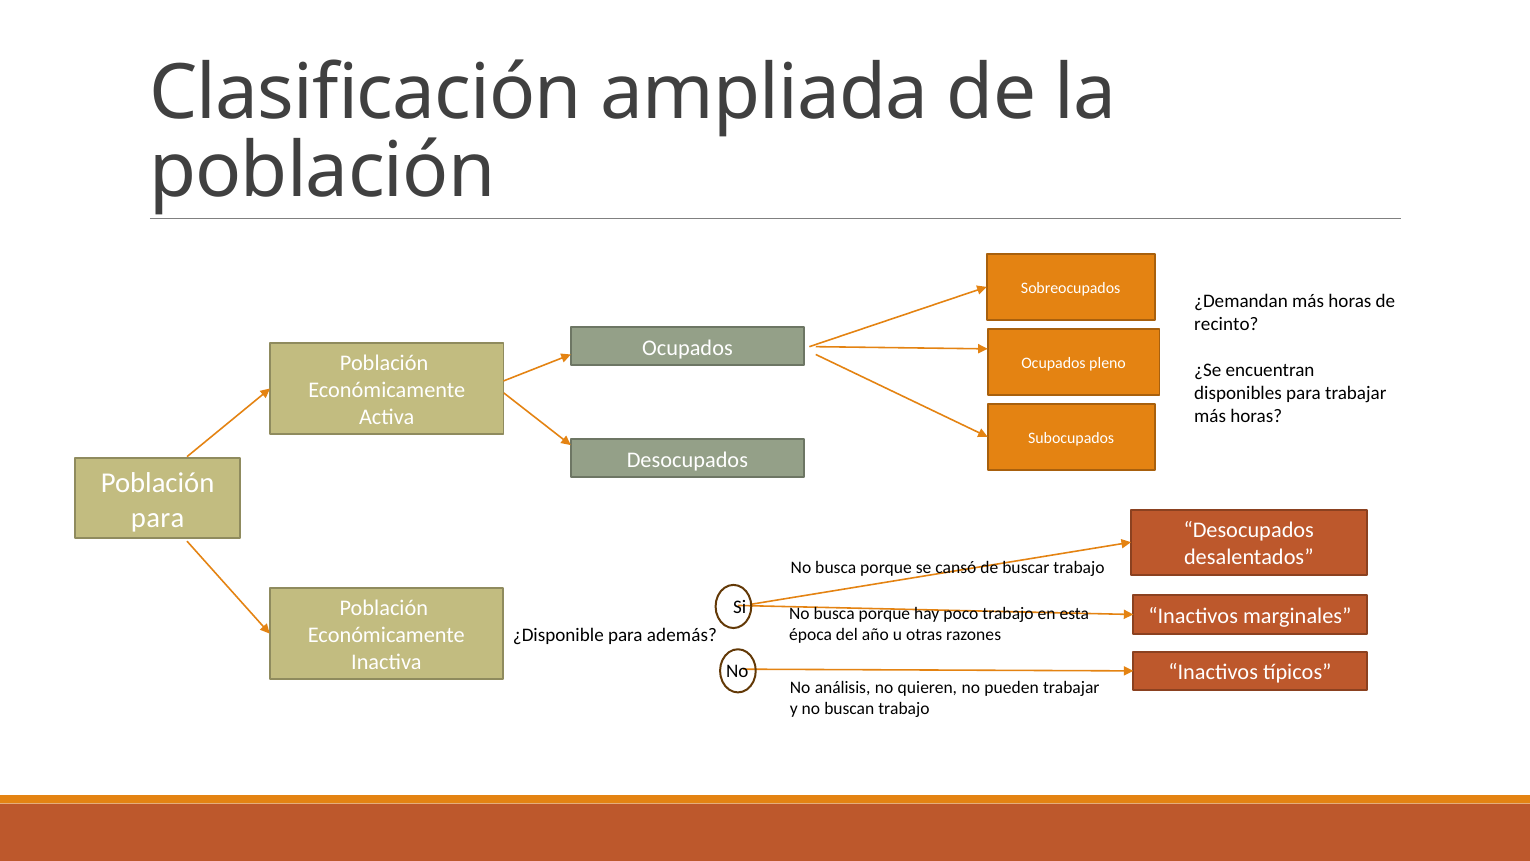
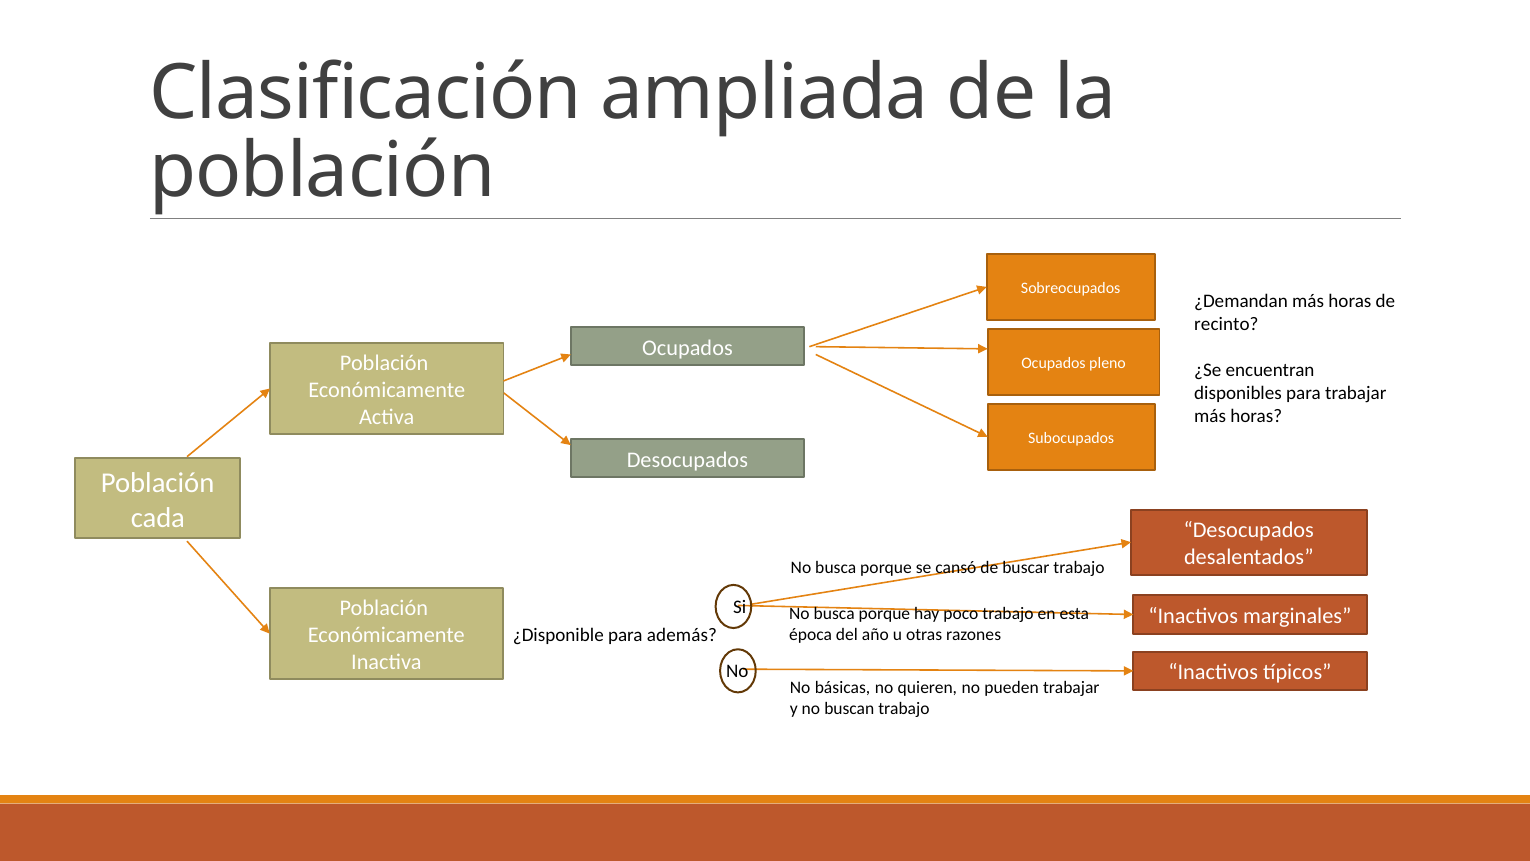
para: para -> cada (158, 517)
análisis: análisis -> básicas (843, 687)
